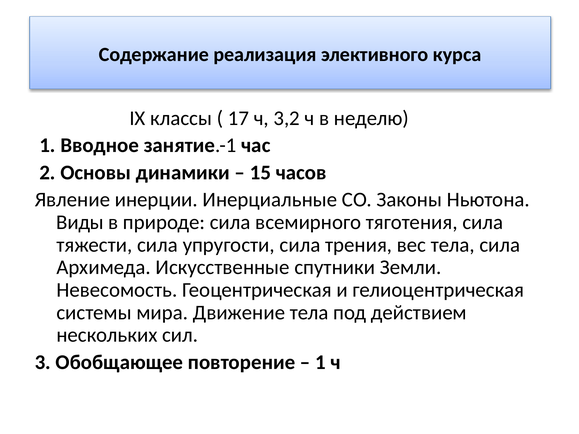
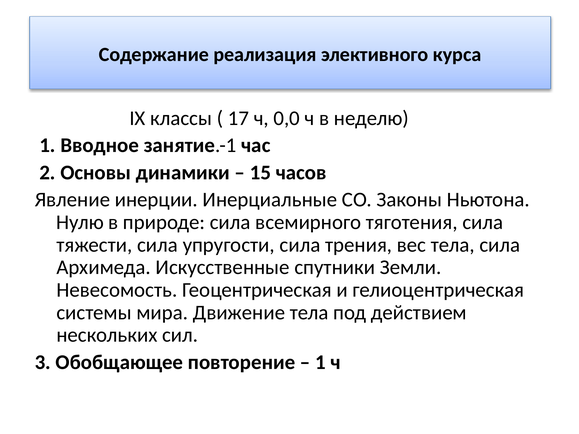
3,2: 3,2 -> 0,0 (287, 118)
Виды: Виды -> Нулю (80, 222)
